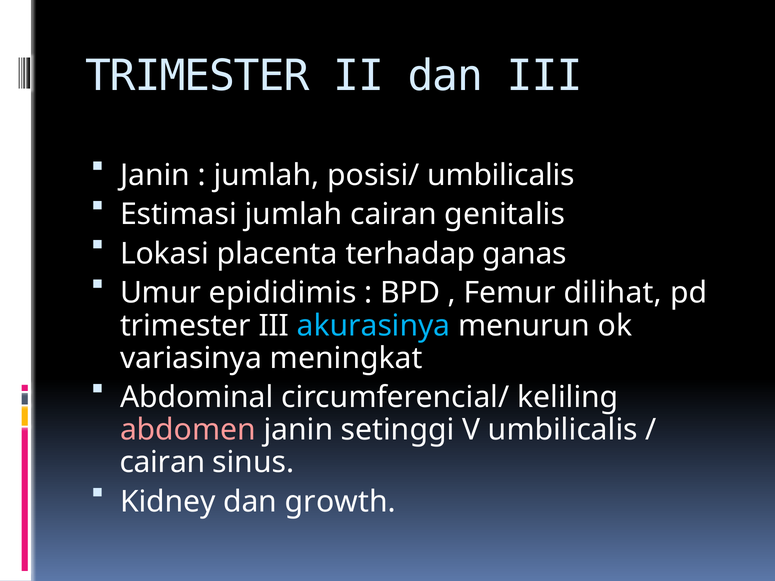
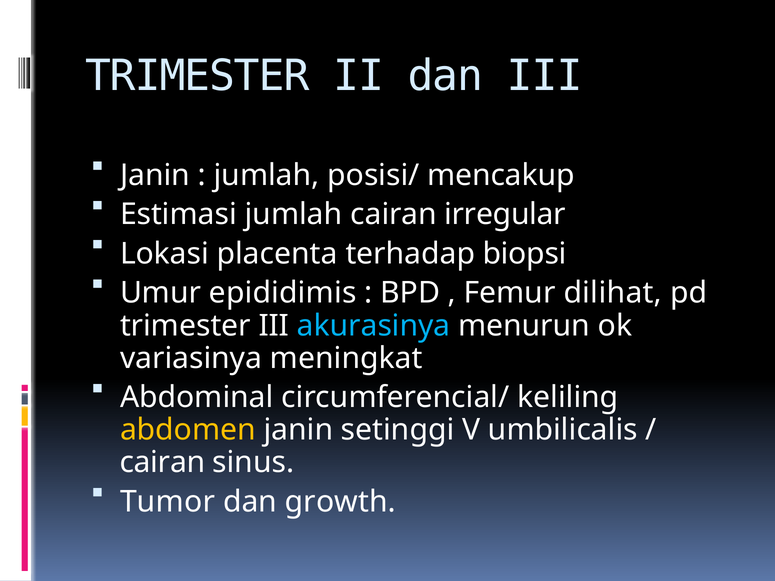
posisi/ umbilicalis: umbilicalis -> mencakup (501, 175)
genitalis: genitalis -> irregular (505, 214)
ganas: ganas -> biopsi (525, 254)
abdomen colour: pink -> yellow (188, 430)
Kidney: Kidney -> Tumor (168, 502)
